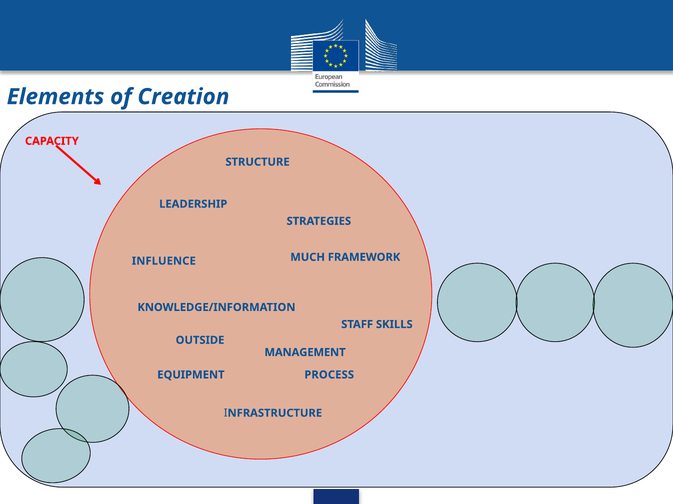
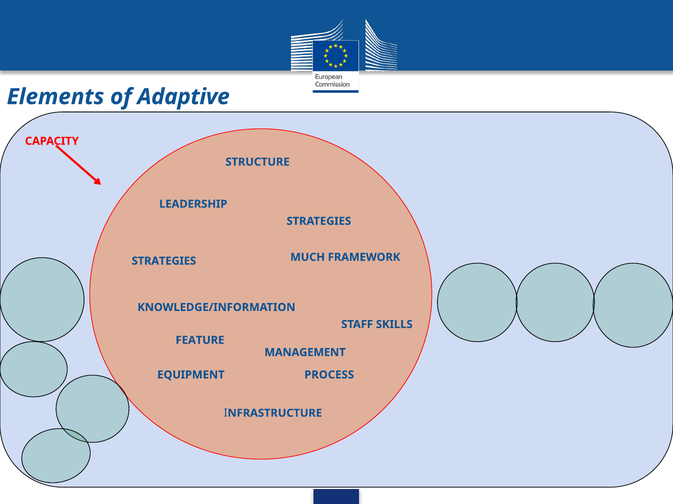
Creation: Creation -> Adaptive (184, 97)
INFLUENCE: INFLUENCE -> STRATEGIES (164, 261)
OUTSIDE: OUTSIDE -> FEATURE (200, 341)
